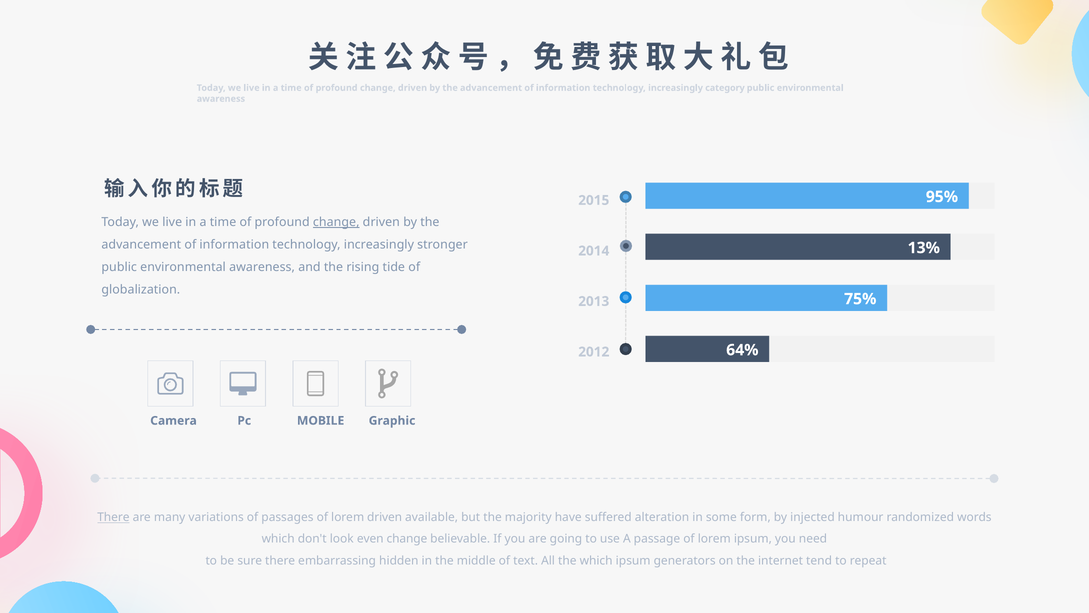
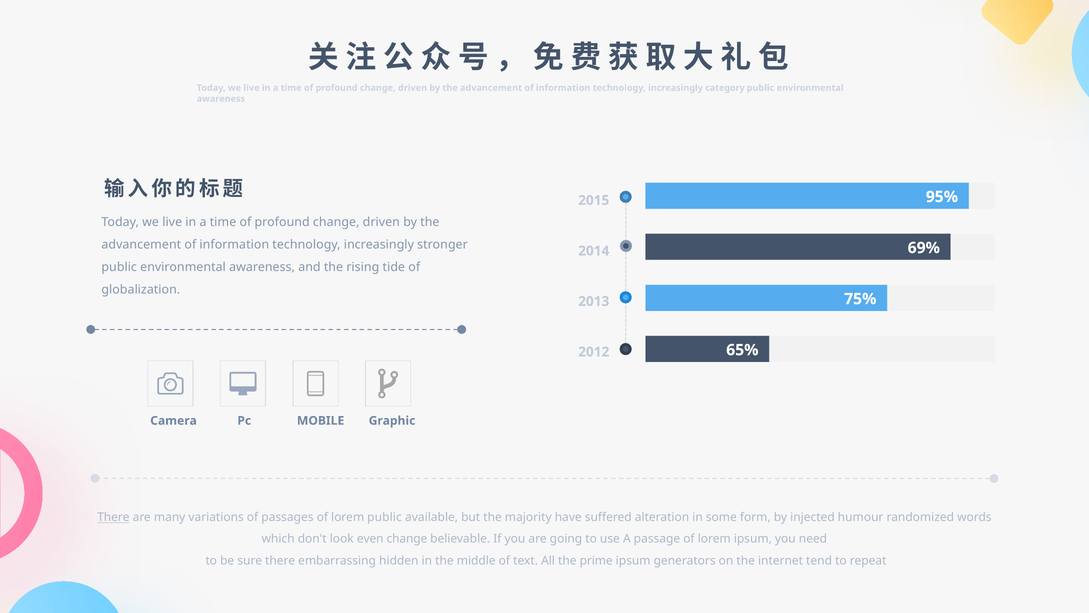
change underline: present -> none (336, 222)
13%: 13% -> 69% (924, 248)
64%: 64% -> 65% (742, 350)
lorem driven: driven -> public (384, 517)
the which: which -> prime (596, 560)
